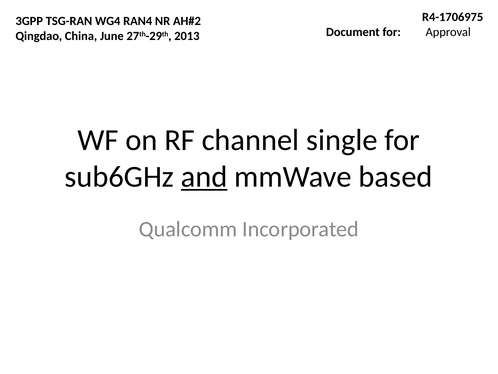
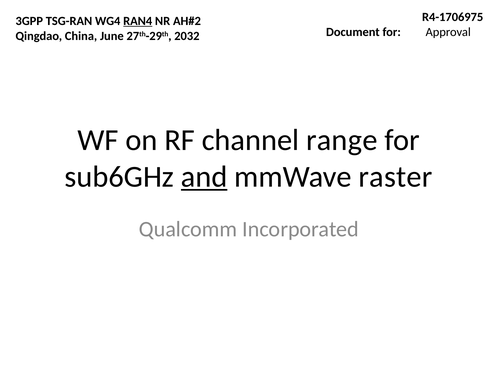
RAN4 underline: none -> present (138, 21)
2013: 2013 -> 2032 (187, 36)
single: single -> range (342, 140)
based: based -> raster (396, 176)
